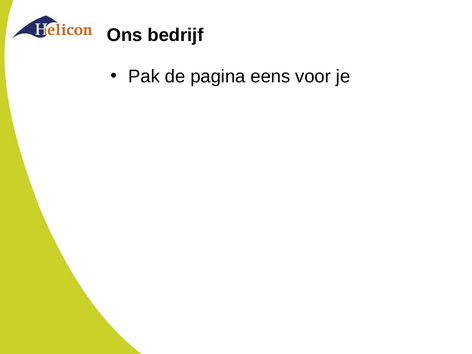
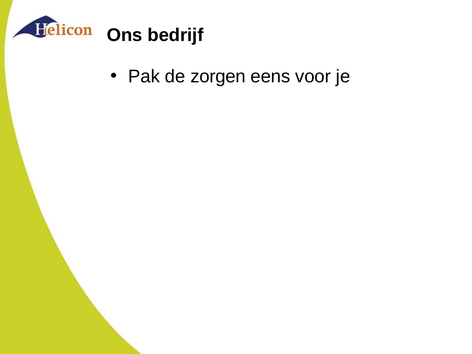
pagina: pagina -> zorgen (218, 76)
